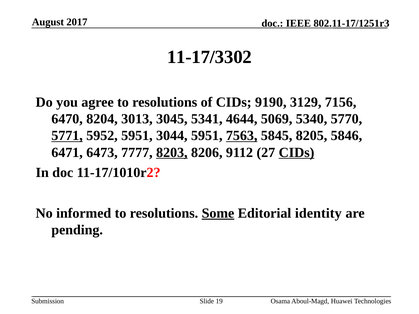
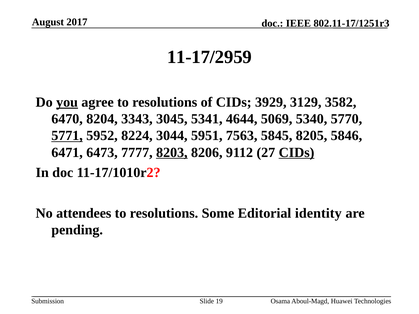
11-17/3302: 11-17/3302 -> 11-17/2959 (209, 57)
you underline: none -> present (67, 102)
9190: 9190 -> 3929 (271, 102)
7156: 7156 -> 3582 (341, 102)
3013: 3013 -> 3343 (137, 119)
5952 5951: 5951 -> 8224 (137, 136)
7563 underline: present -> none (242, 136)
informed: informed -> attendees (84, 213)
Some underline: present -> none (218, 213)
